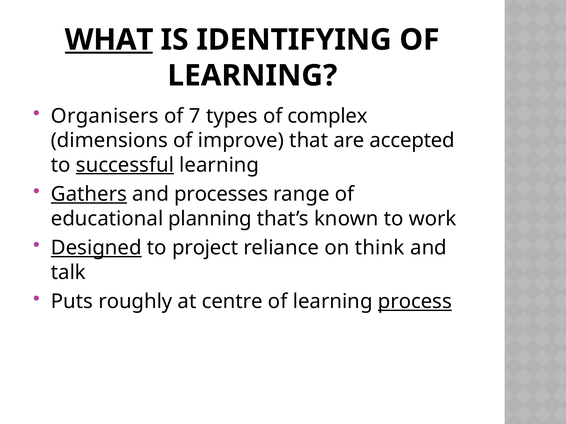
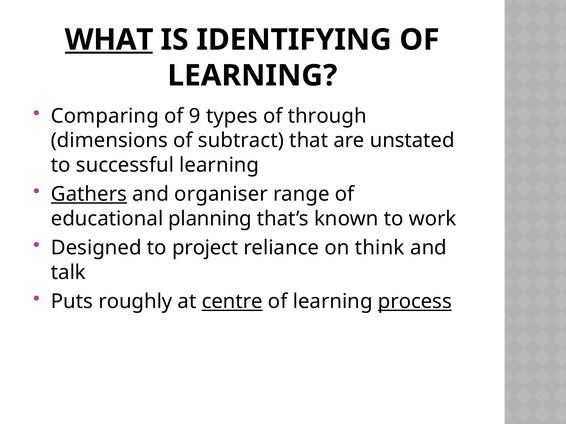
Organisers: Organisers -> Comparing (105, 116)
7: 7 -> 9 (195, 116)
complex: complex -> through (327, 116)
improve: improve -> subtract (241, 141)
accepted: accepted -> unstated (412, 141)
successful underline: present -> none (125, 165)
processes: processes -> organiser (221, 194)
Designed underline: present -> none (96, 248)
centre underline: none -> present (232, 302)
